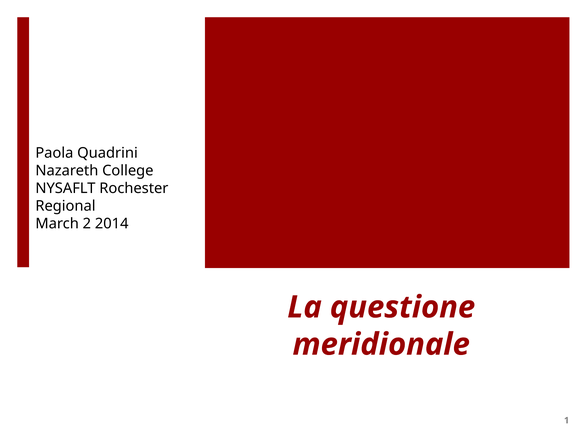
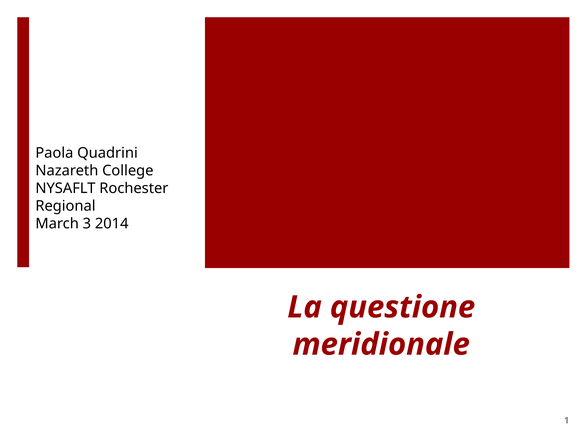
2: 2 -> 3 (87, 224)
